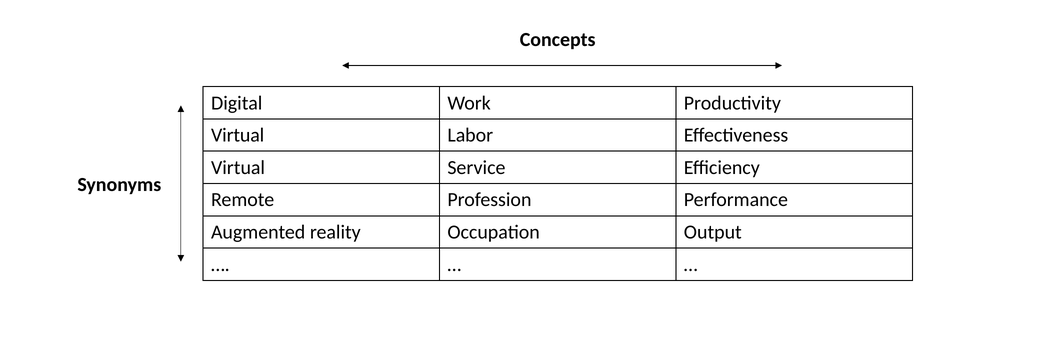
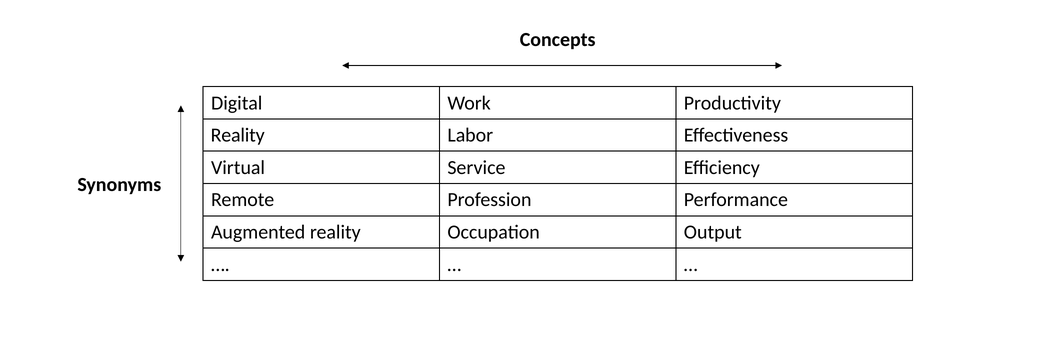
Virtual: Virtual -> Reality (238, 135)
